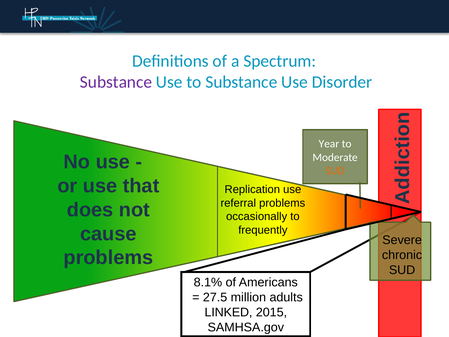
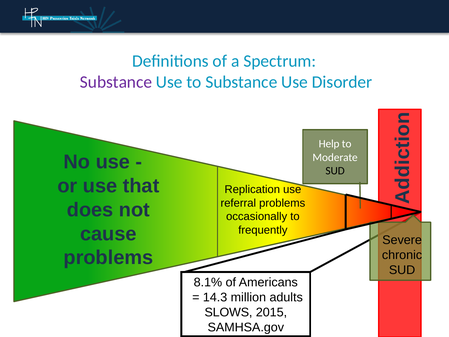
Year: Year -> Help (329, 144)
SUD colour: orange -> black (335, 171)
27.5: 27.5 -> 14.3 (215, 297)
LINKED: LINKED -> SLOWS (228, 312)
